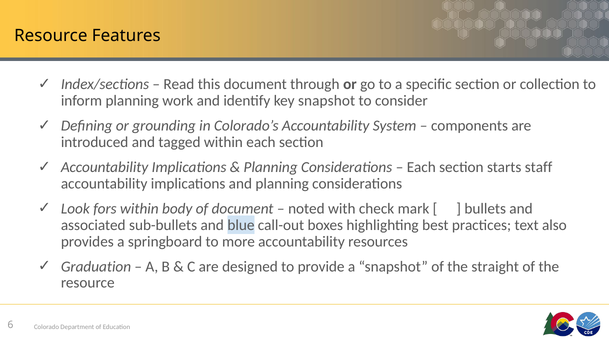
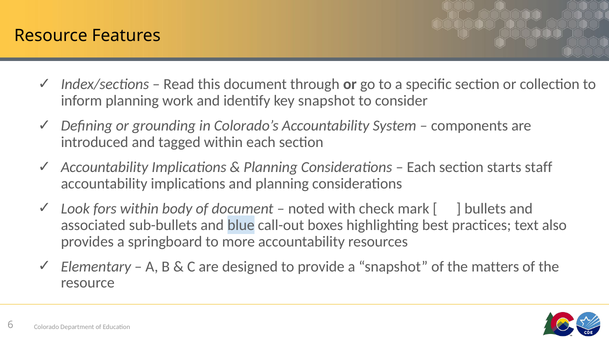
Graduation: Graduation -> Elementary (96, 266)
straight: straight -> matters (495, 266)
